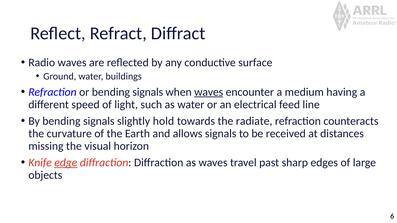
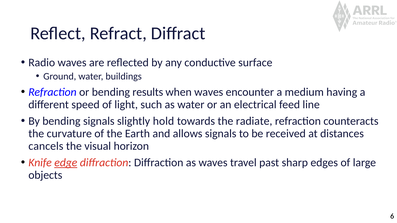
or bending signals: signals -> results (148, 92)
waves underline: present -> none (209, 92)
missing: missing -> cancels (46, 146)
